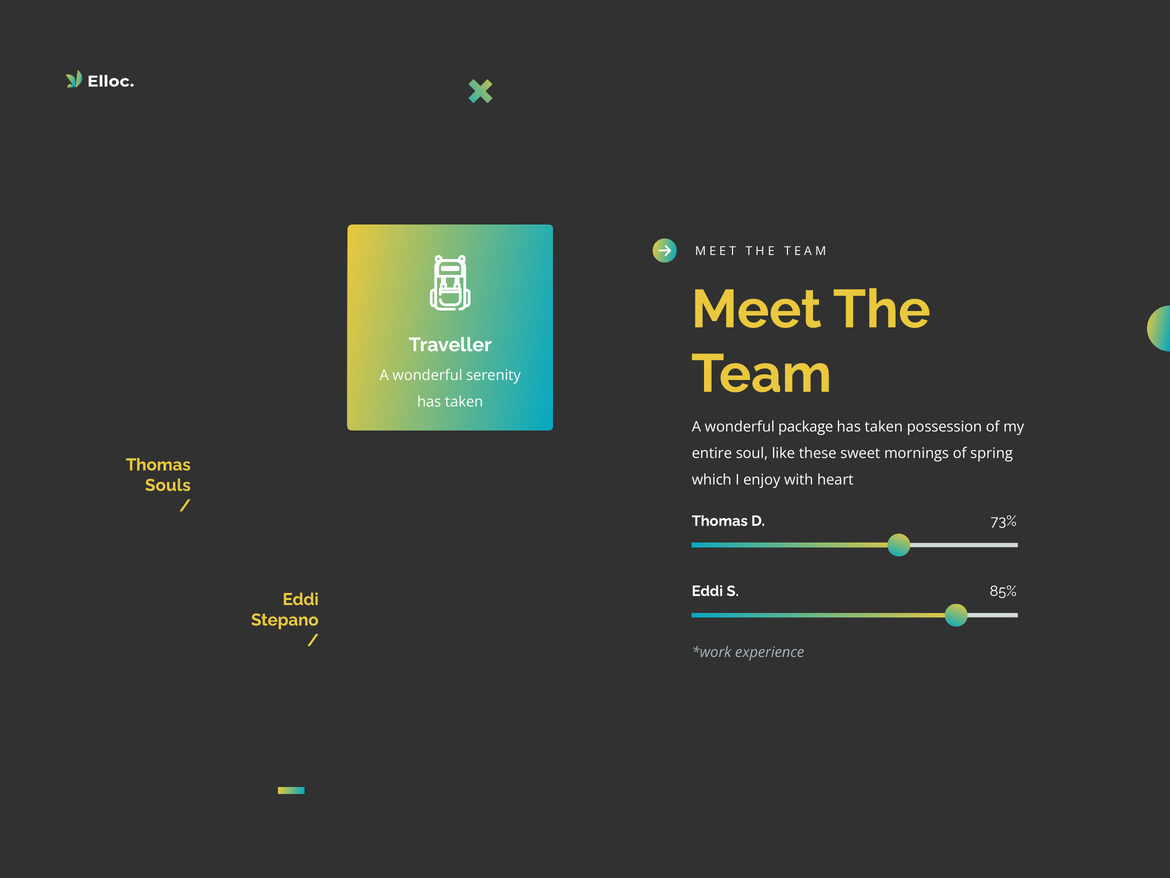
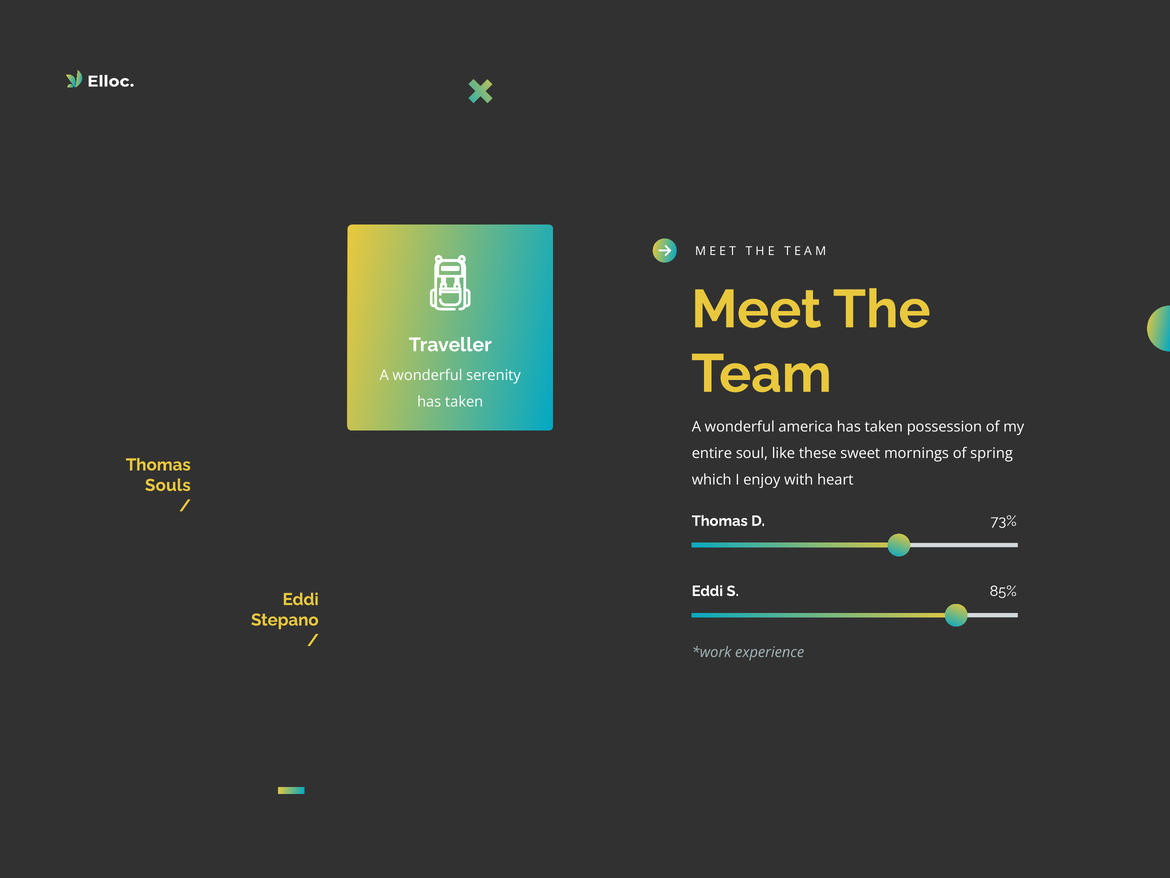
package: package -> america (806, 427)
